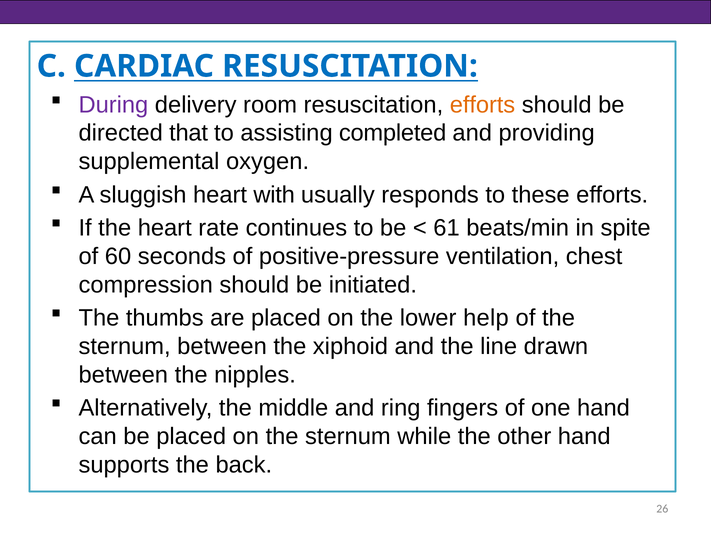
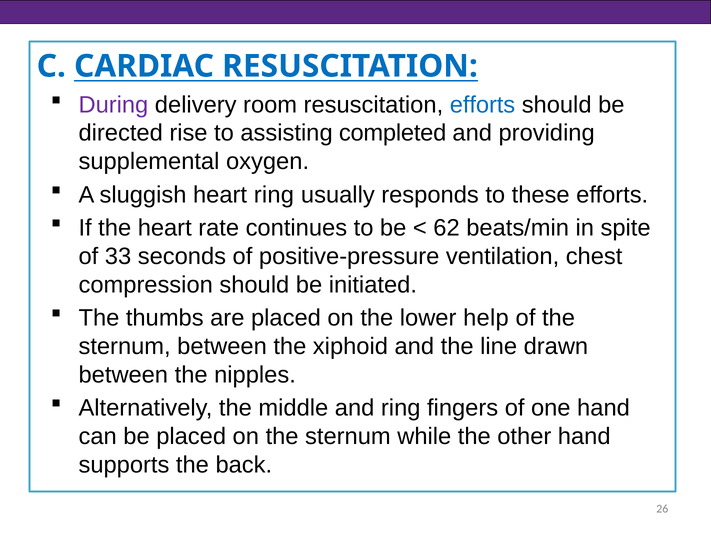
efforts colour: orange -> blue (482, 105)
that: that -> rise (188, 133)
heart with: with -> ring (274, 195)
61: 61 -> 62 (447, 228)
60: 60 -> 33 (118, 256)
